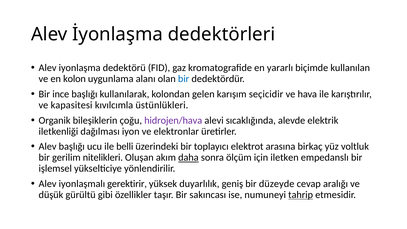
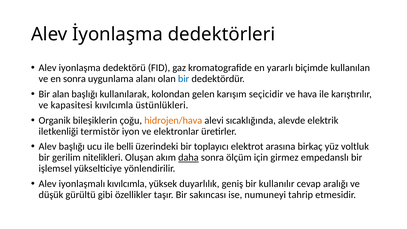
en kolon: kolon -> sonra (74, 79)
ince: ince -> alan (61, 94)
hidrojen/hava colour: purple -> orange (173, 120)
dağılması: dağılması -> termistör (100, 131)
iletken: iletken -> girmez (285, 158)
iyonlaşmalı gerektirir: gerektirir -> kıvılcımla (127, 184)
düzeyde: düzeyde -> kullanılır (277, 184)
tahrip underline: present -> none (301, 195)
